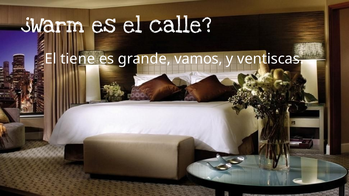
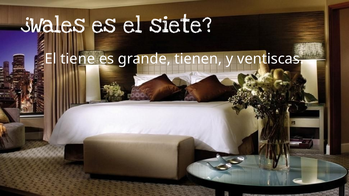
¿Warm: ¿Warm -> ¿Wales (53, 25)
calle: calle -> siete (180, 25)
vamos: vamos -> tienen (198, 59)
